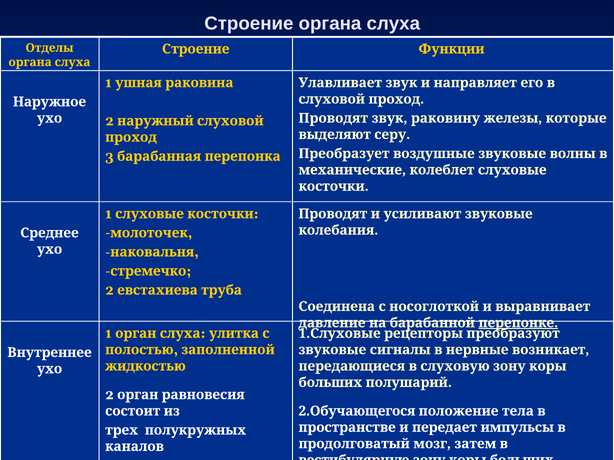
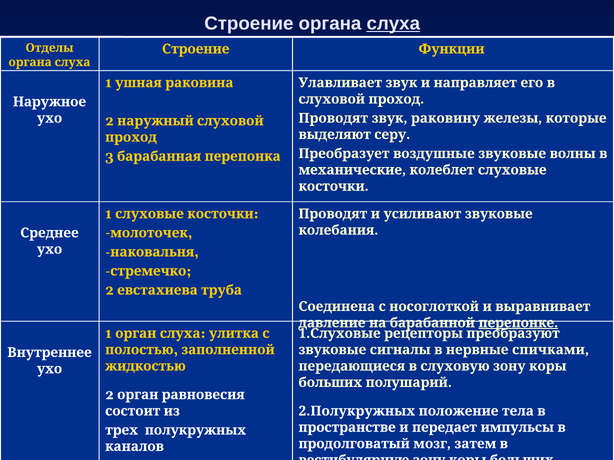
слуха underline: none -> present (393, 23)
возникает: возникает -> спичками (551, 350)
2.Обучающегося: 2.Обучающегося -> 2.Полукружных (357, 411)
